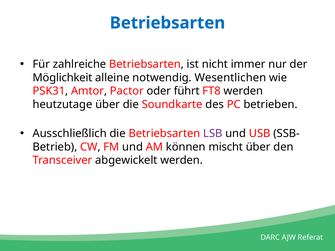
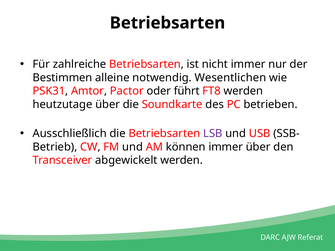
Betriebsarten colour: blue -> black (167, 23)
Möglichkeit: Möglichkeit -> Bestimmen (63, 78)
können mischt: mischt -> immer (226, 147)
